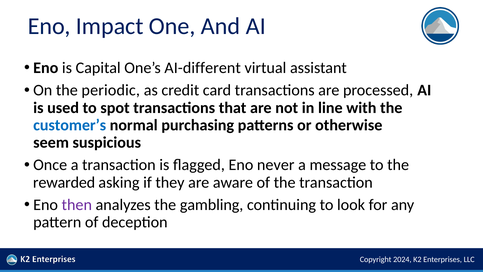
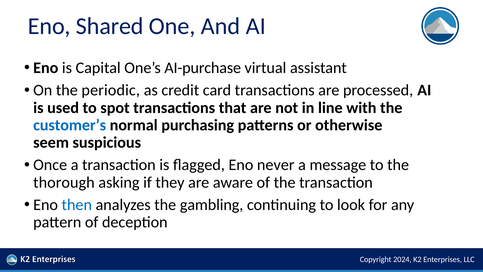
Impact: Impact -> Shared (110, 26)
AI-different: AI-different -> AI-purchase (203, 68)
rewarded: rewarded -> thorough (64, 182)
then colour: purple -> blue (77, 205)
